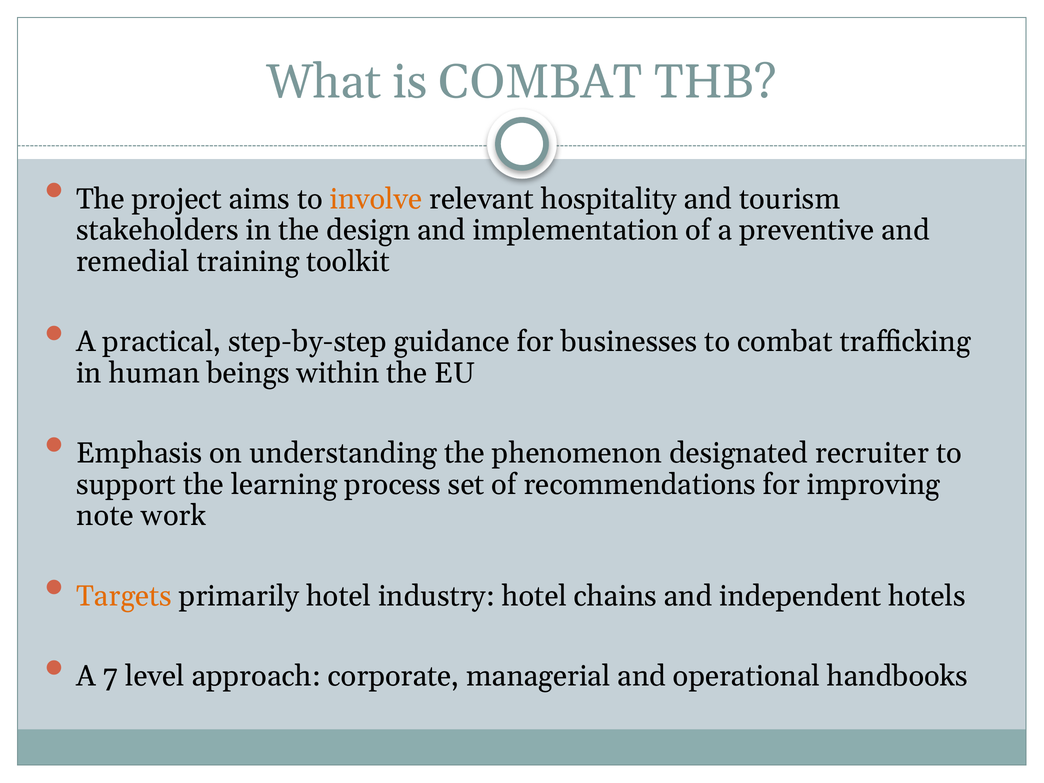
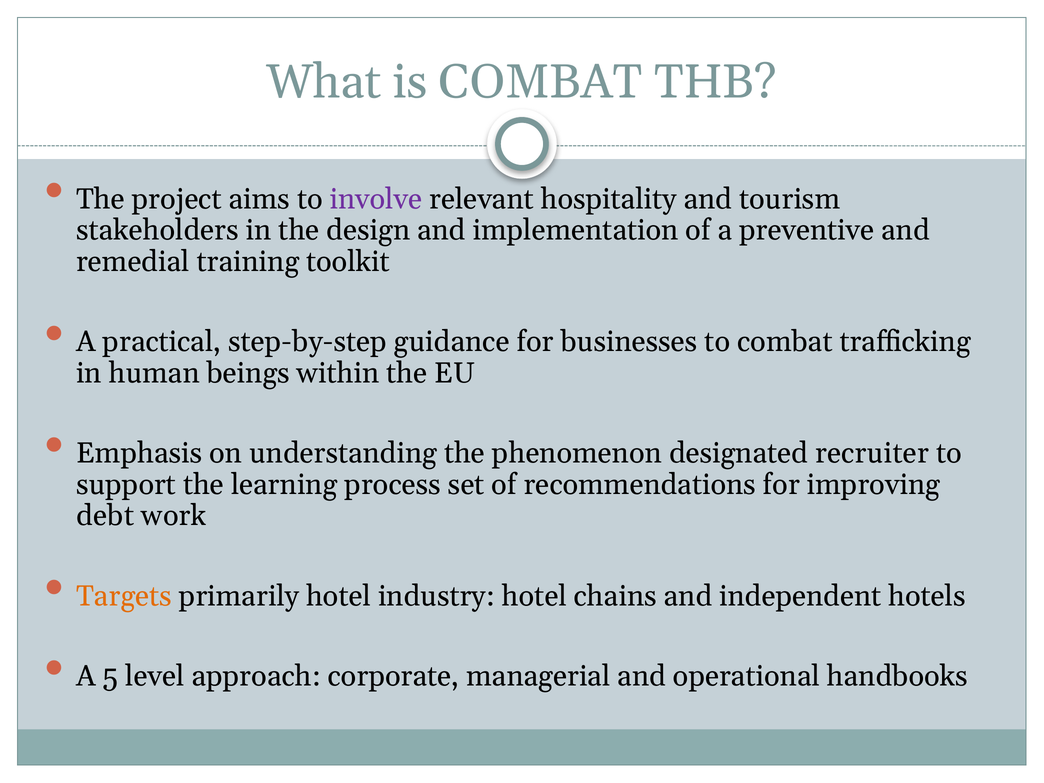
involve colour: orange -> purple (376, 199)
note: note -> debt (105, 516)
7: 7 -> 5 (110, 676)
